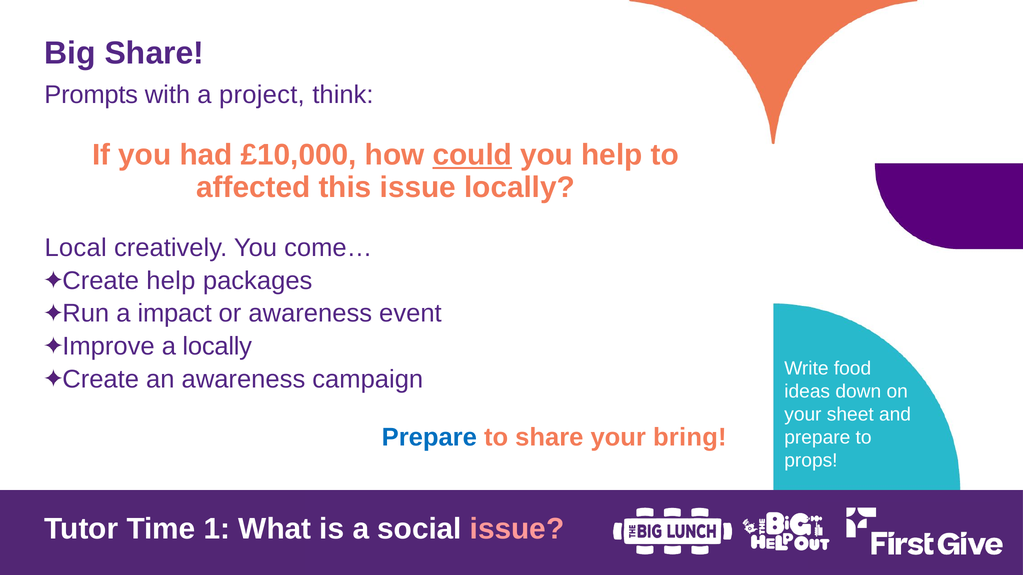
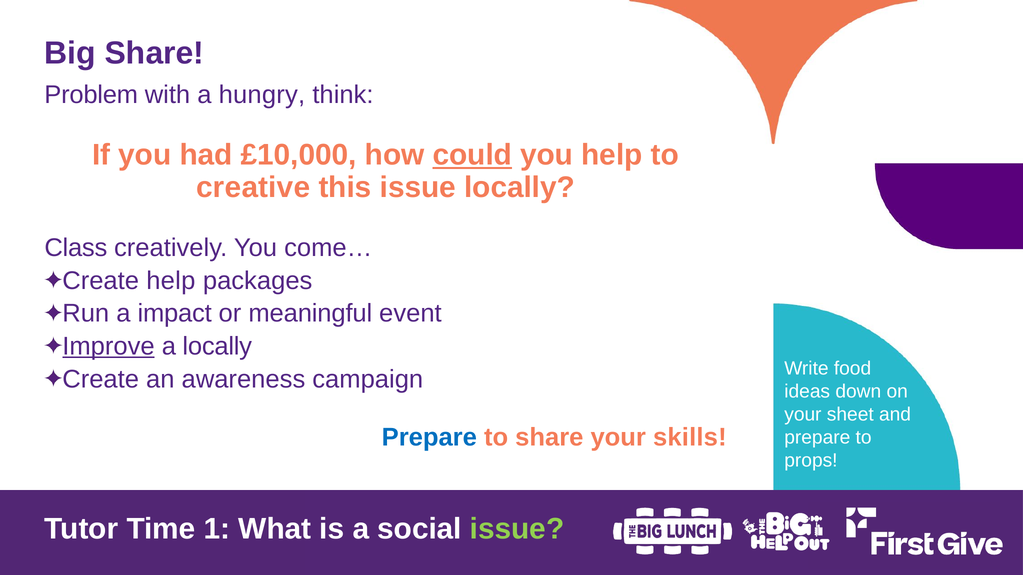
Prompts: Prompts -> Problem (91, 95)
project: project -> hungry (262, 95)
affected: affected -> creative (253, 187)
Local: Local -> Class (76, 248)
or awareness: awareness -> meaningful (310, 314)
Improve underline: none -> present (109, 347)
bring: bring -> skills (690, 438)
issue colour: pink -> light green (517, 529)
